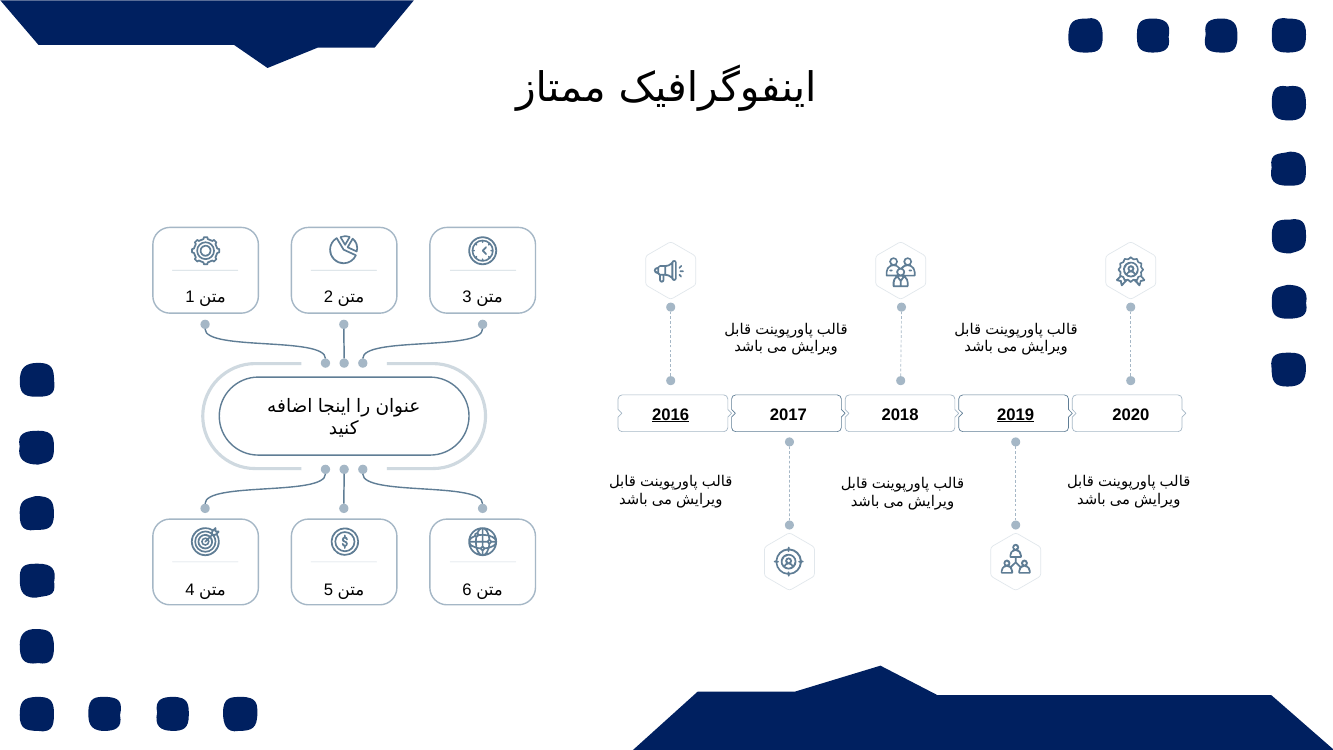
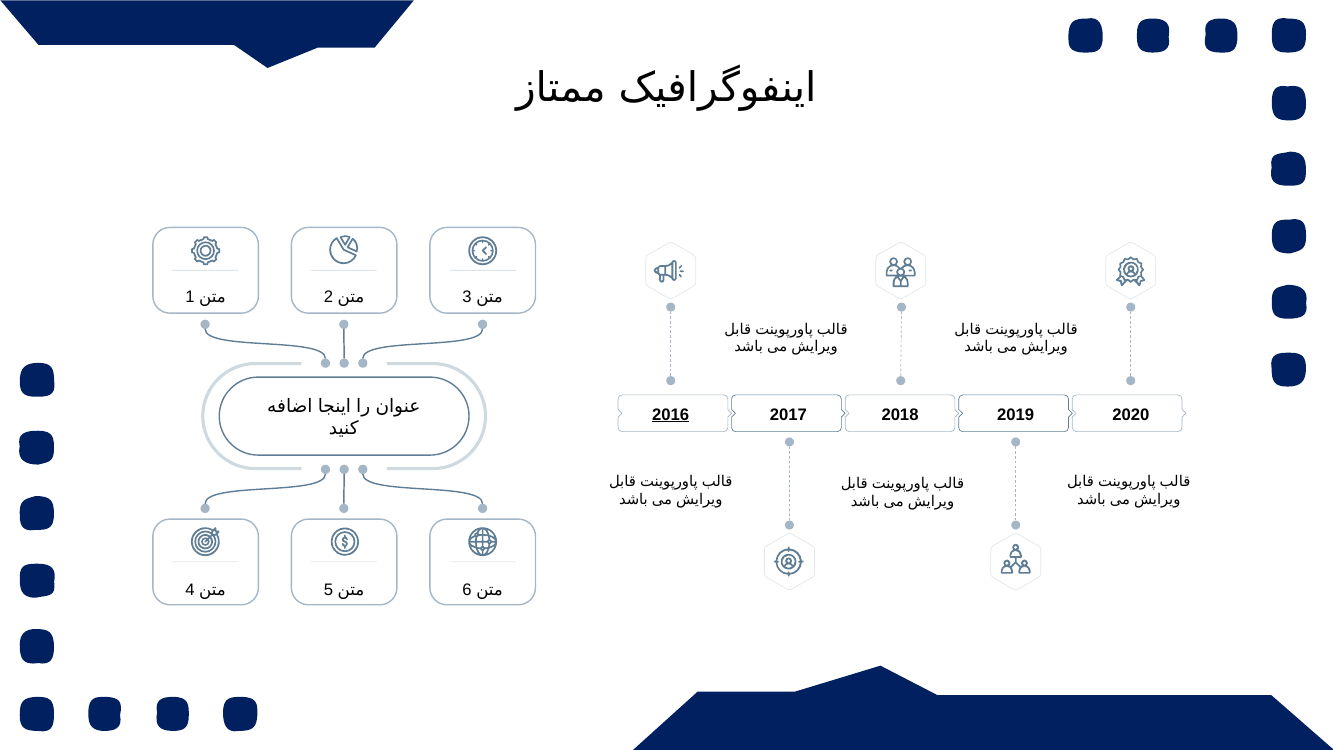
2019 underline: present -> none (1016, 414)
